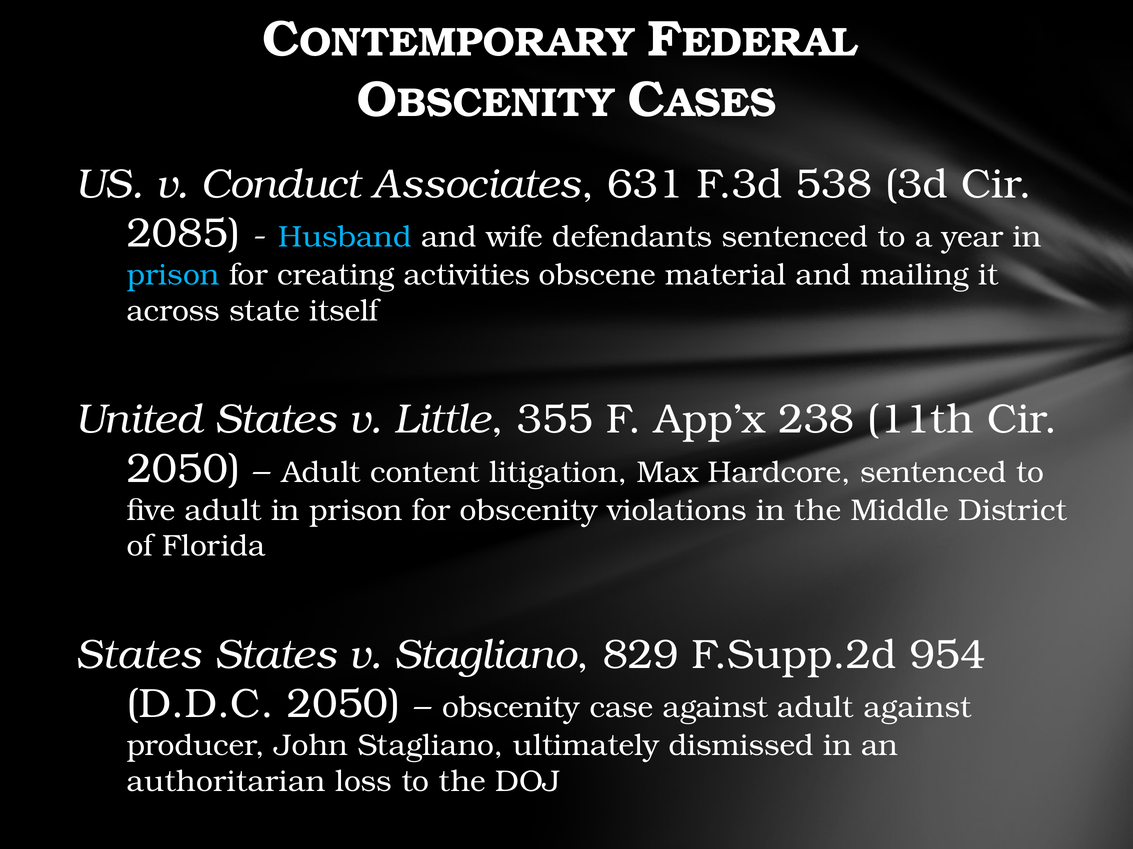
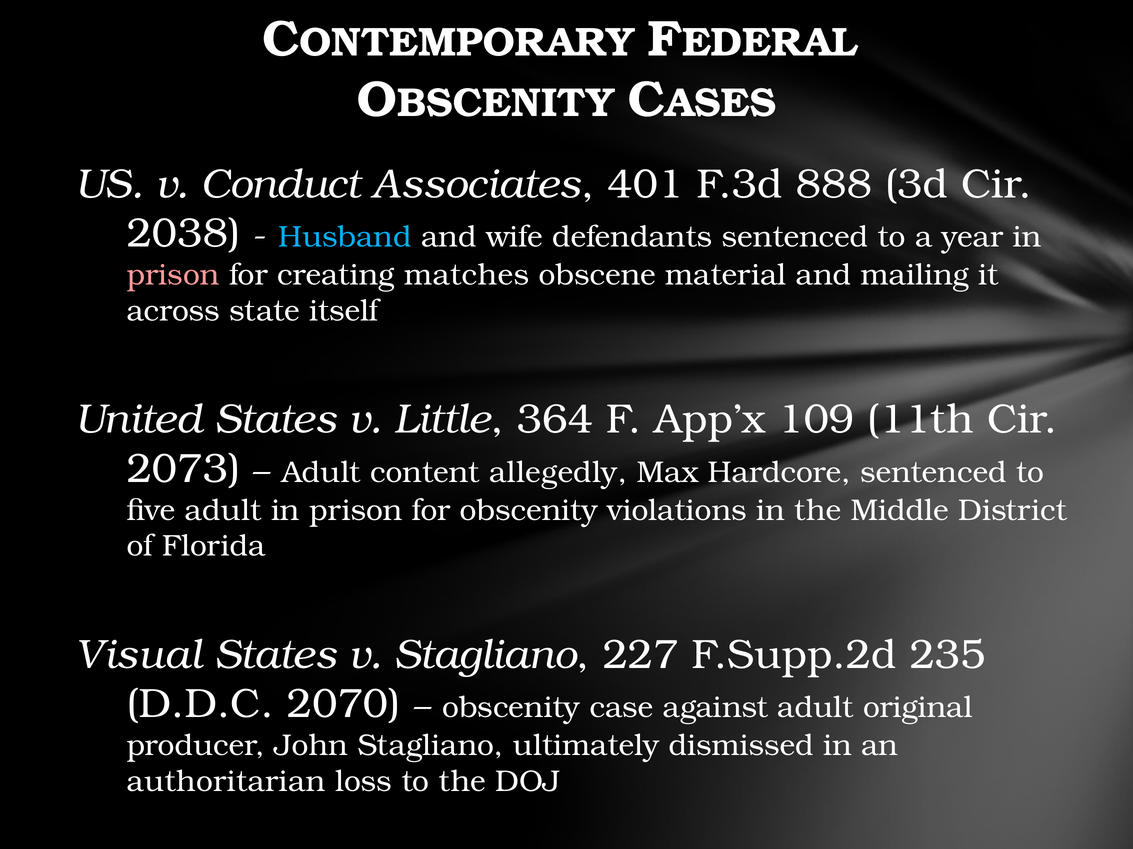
631: 631 -> 401 (645, 184)
538: 538 -> 888 (834, 184)
2085: 2085 -> 2038 (183, 233)
prison colour: light blue -> pink (173, 275)
activities: activities -> matches (467, 275)
355: 355 -> 364 (555, 420)
238: 238 -> 109 (816, 420)
2050: 2050 -> 2073 (183, 469)
litigation: litigation -> allegedly (558, 473)
States: States -> Visual (139, 655)
829: 829 -> 227 (641, 655)
954: 954 -> 235 (948, 655)
D.D.C 2050: 2050 -> 2070 (344, 705)
adult against: against -> original (918, 708)
